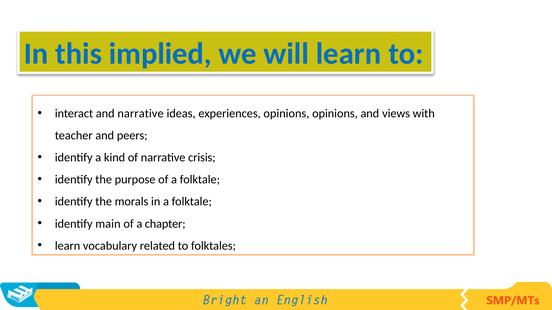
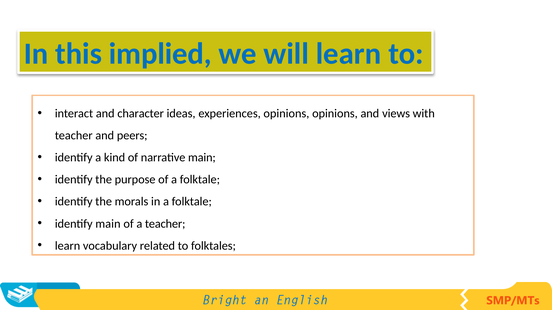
and narrative: narrative -> character (141, 114)
narrative crisis: crisis -> main (202, 158)
a chapter: chapter -> teacher (165, 224)
